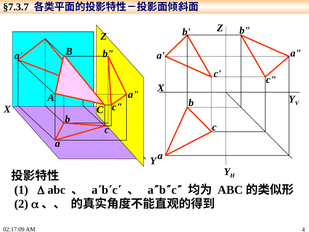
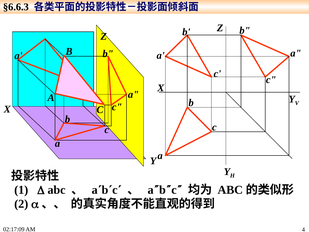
§7.3.7: §7.3.7 -> §6.6.3 (16, 7)
